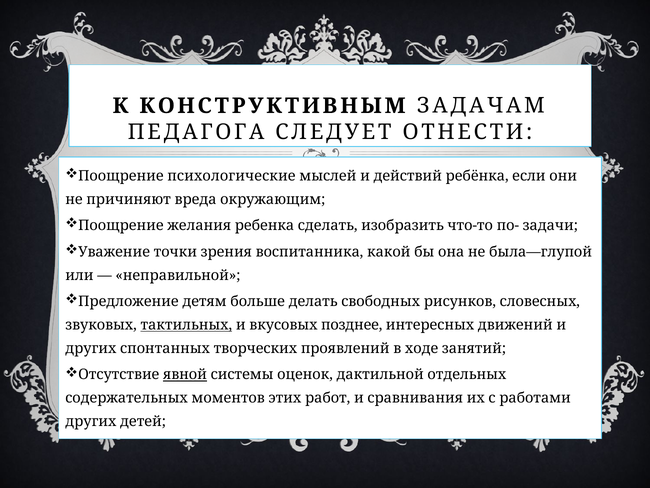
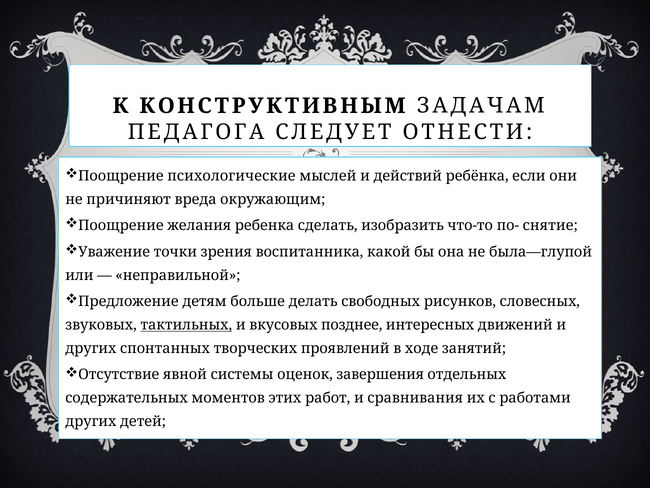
задачи: задачи -> снятие (550, 225)
явной underline: present -> none (185, 374)
дактильной: дактильной -> завершения (380, 374)
